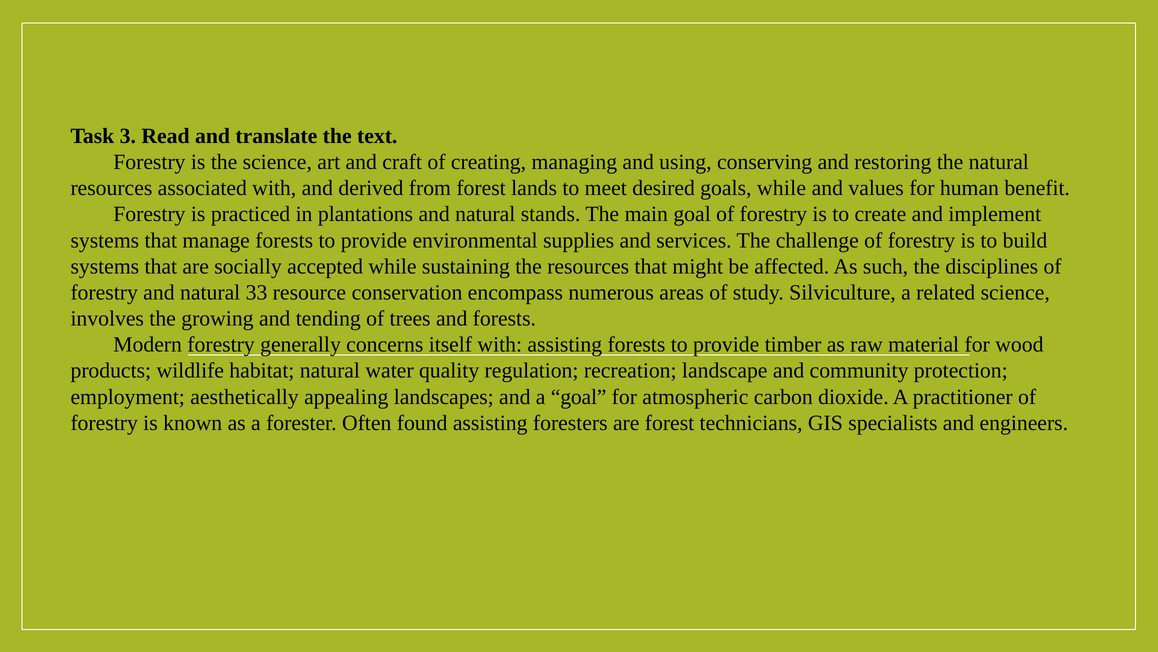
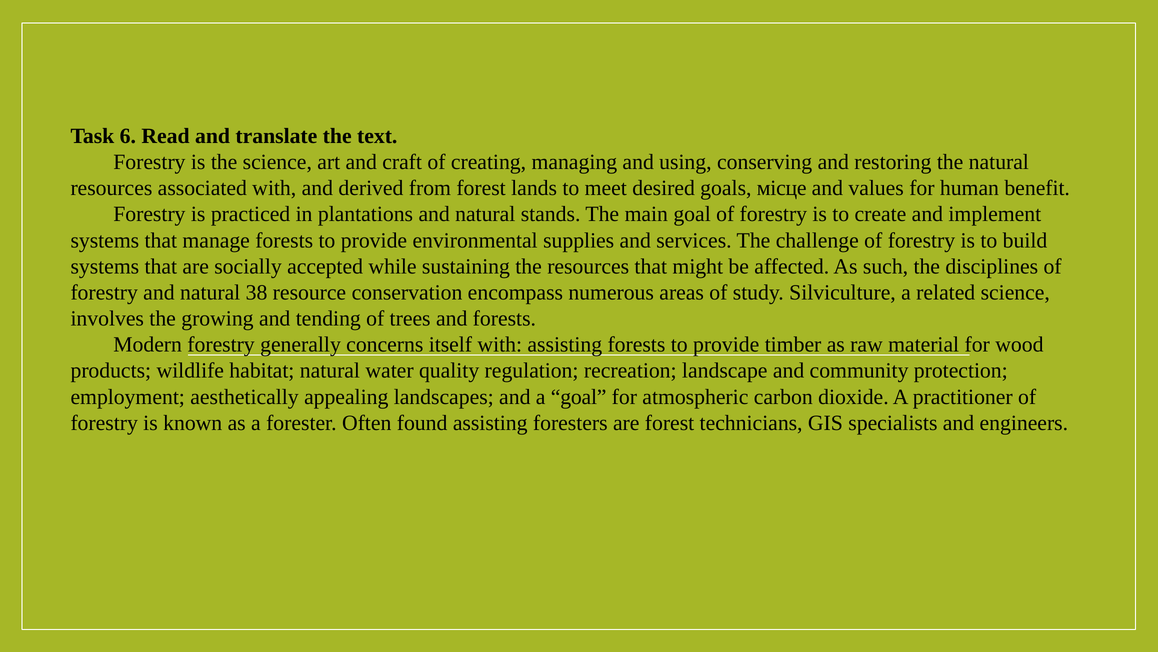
3: 3 -> 6 (128, 136)
goals while: while -> місце (782, 188)
33: 33 -> 38 (257, 292)
